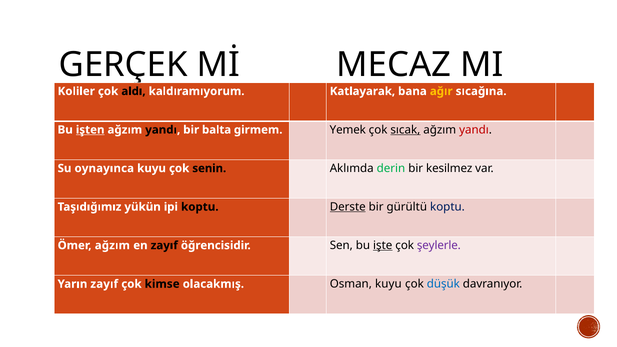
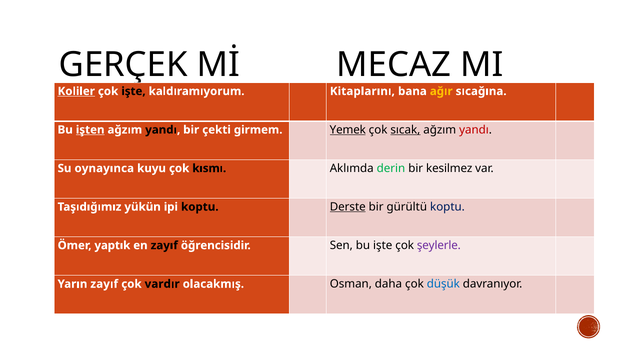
Koliler underline: none -> present (76, 91)
çok aldı: aldı -> işte (133, 91)
Katlayarak: Katlayarak -> Kitaplarını (362, 91)
balta: balta -> çekti (217, 130)
Yemek underline: none -> present (348, 130)
senin: senin -> kısmı (209, 168)
Ömer ağzım: ağzım -> yaptık (112, 245)
işte underline: present -> none (383, 245)
kimse: kimse -> vardır (162, 284)
Osman kuyu: kuyu -> daha (388, 284)
